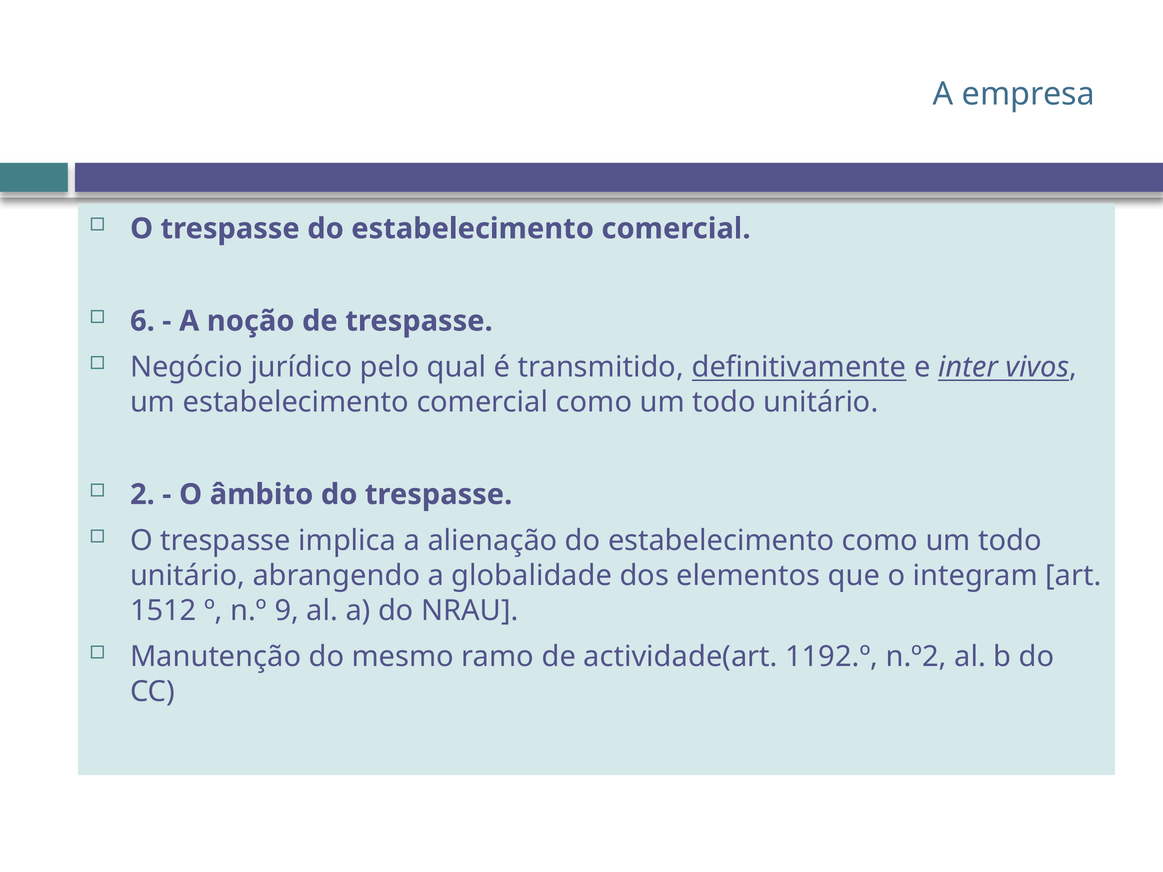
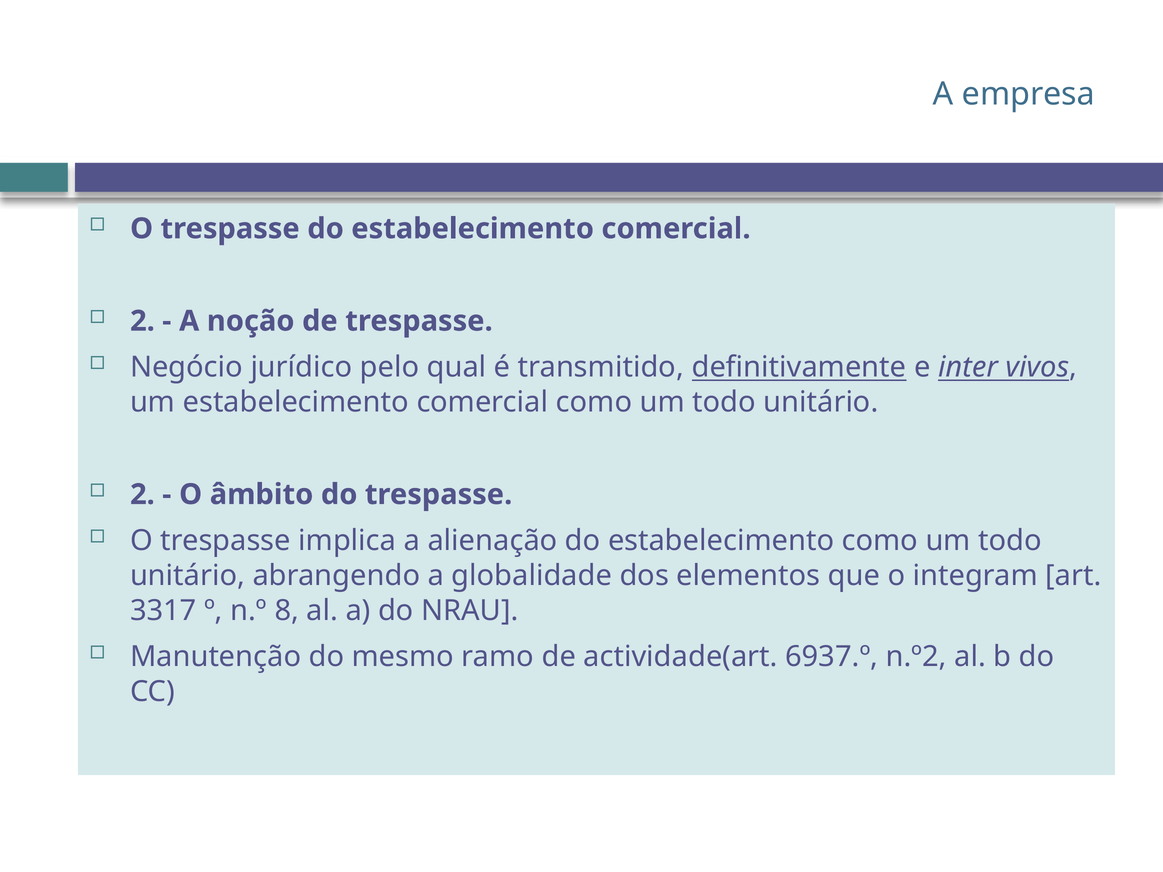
6: 6 -> 2 (142, 321)
1512: 1512 -> 3317 (163, 611)
9: 9 -> 8 (287, 611)
1192.º: 1192.º -> 6937.º (832, 657)
